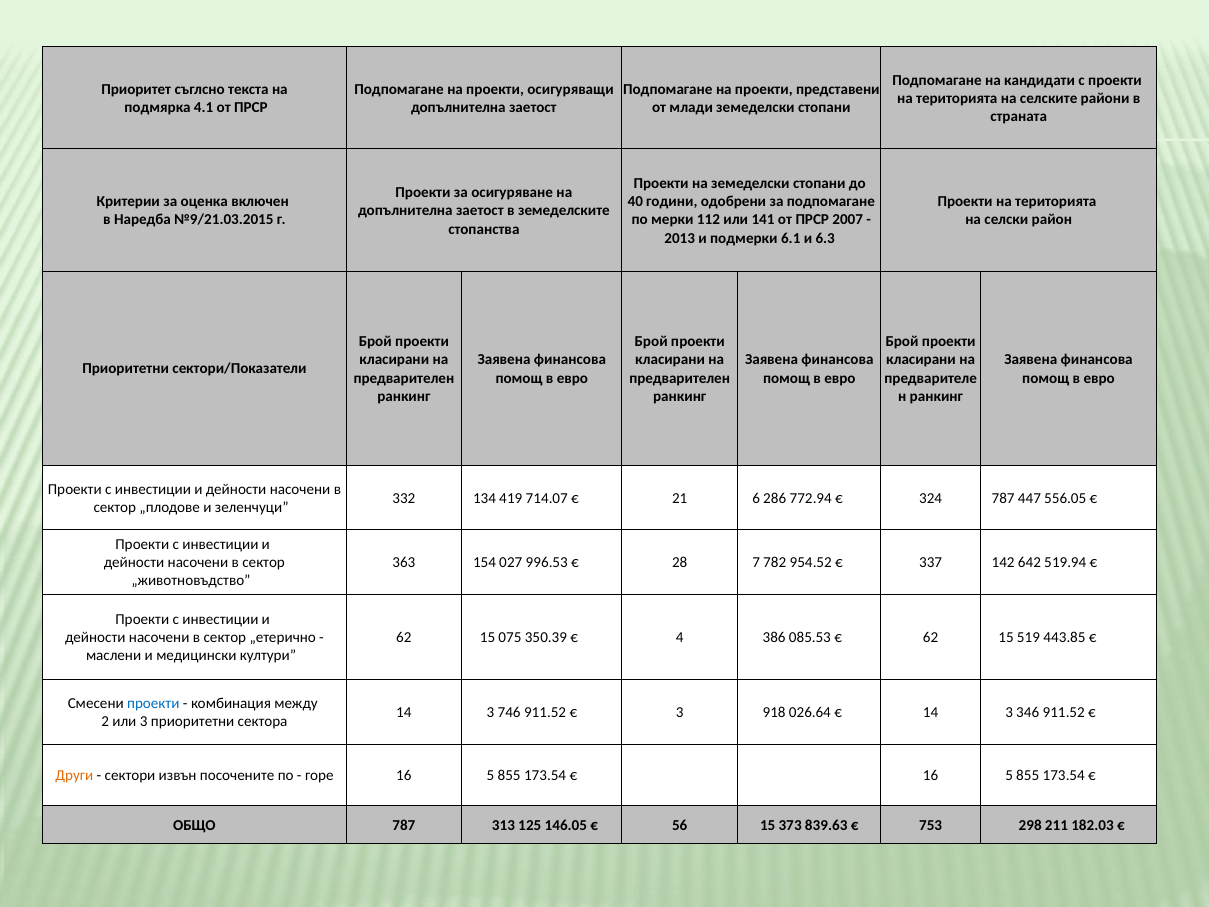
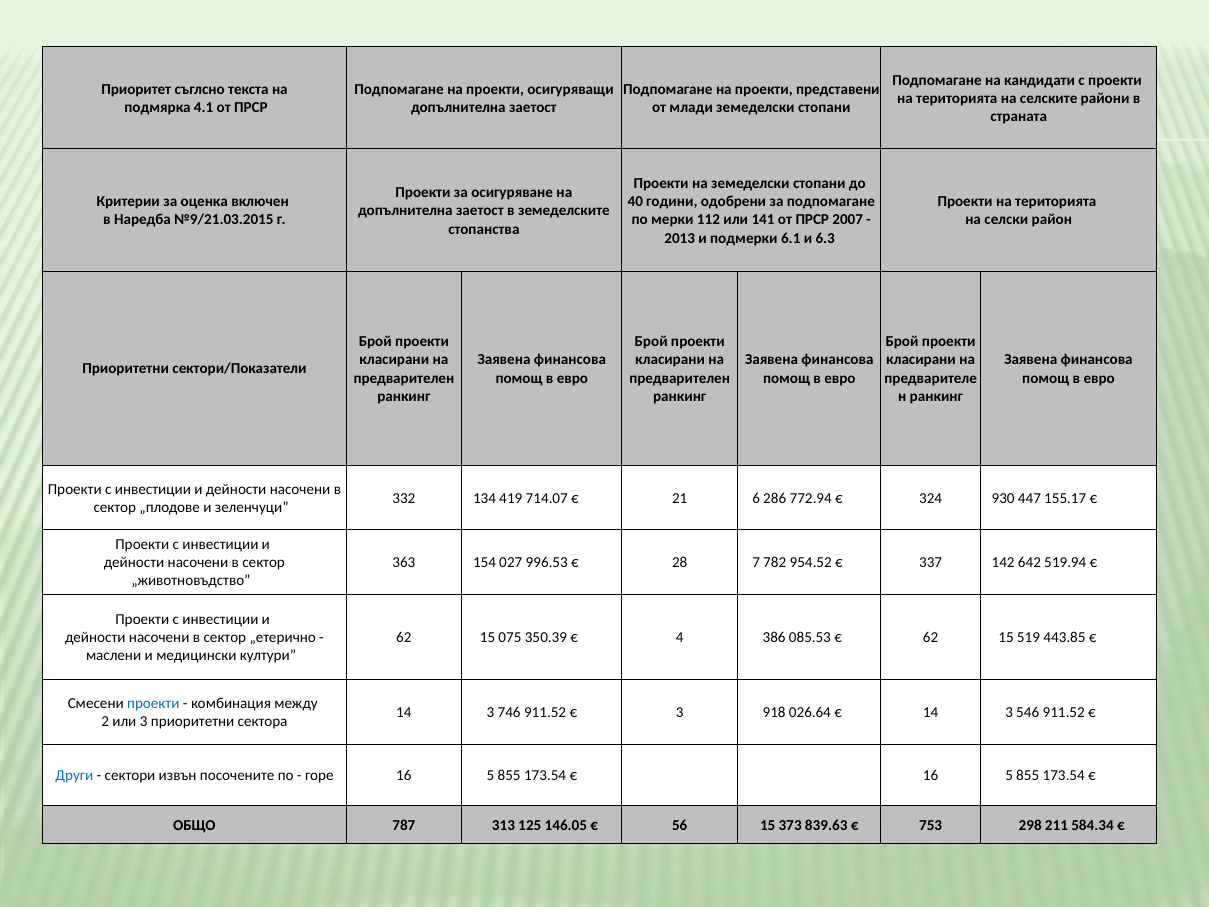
324 787: 787 -> 930 (1003, 498)
556.05: 556.05 -> 155.17 (1065, 498)
346: 346 -> 546 (1028, 713)
Други colour: orange -> blue (74, 775)
182.03: 182.03 -> 584.34 (1093, 825)
